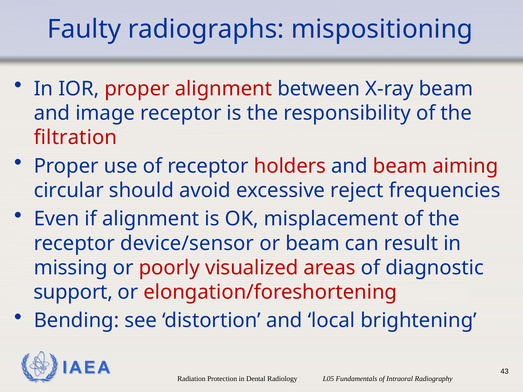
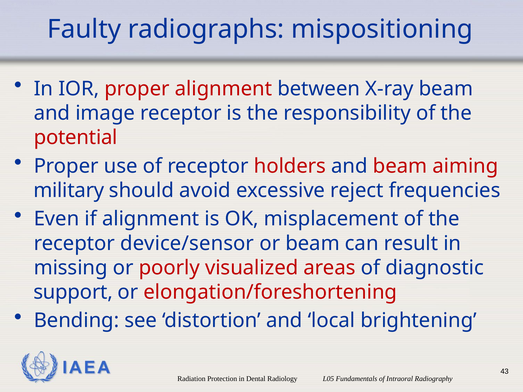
filtration: filtration -> potential (76, 138)
circular: circular -> military (69, 191)
